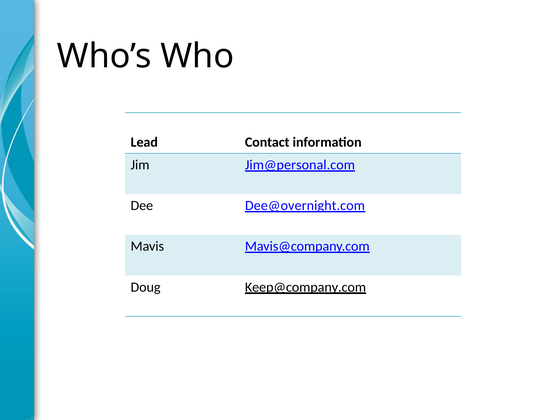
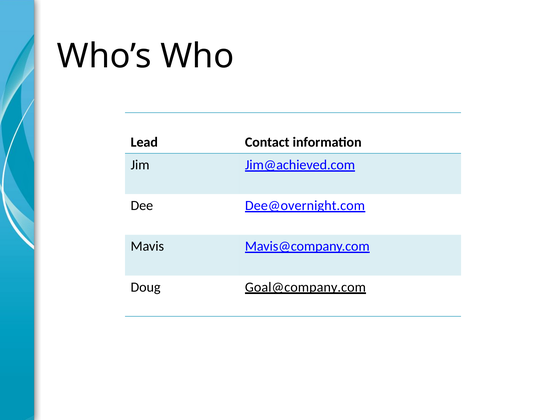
Jim@personal.com: Jim@personal.com -> Jim@achieved.com (300, 165)
Keep@company.com: Keep@company.com -> Goal@company.com (305, 287)
